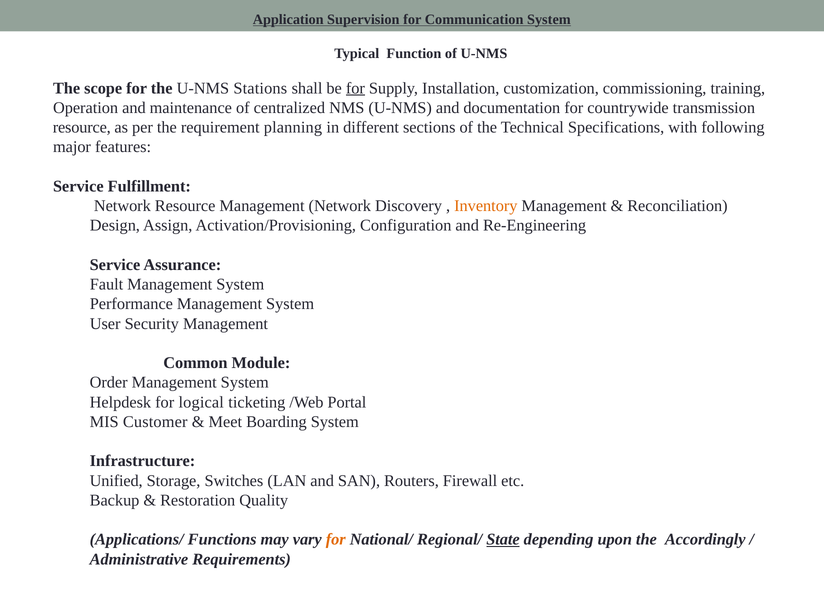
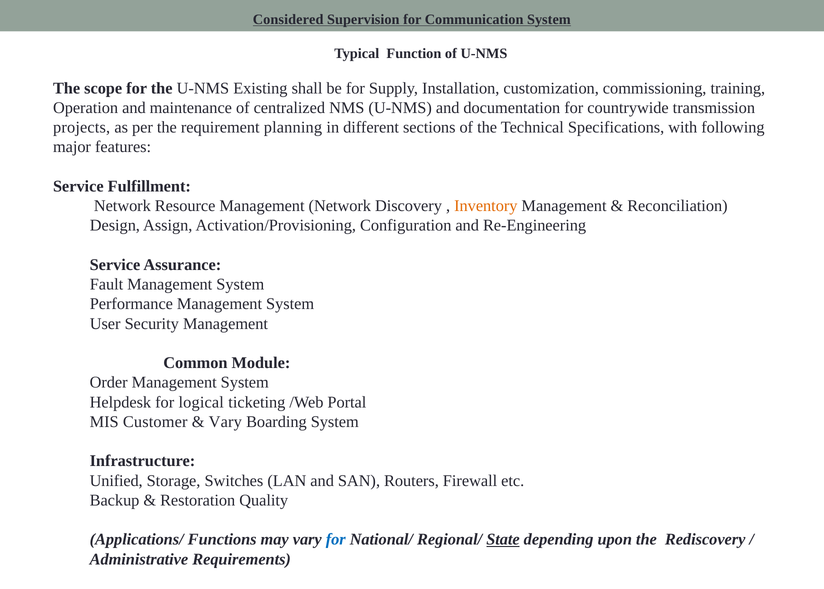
Application: Application -> Considered (288, 19)
Stations: Stations -> Existing (260, 88)
for underline: present -> none (355, 88)
resource: resource -> projects (82, 127)
Meet: Meet -> Vary (225, 422)
for colour: orange -> blue (336, 539)
Accordingly: Accordingly -> Rediscovery (705, 539)
